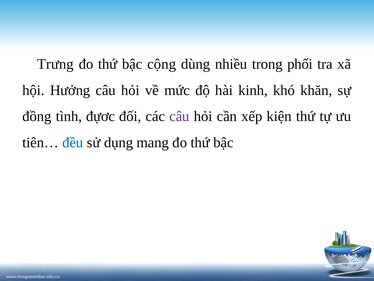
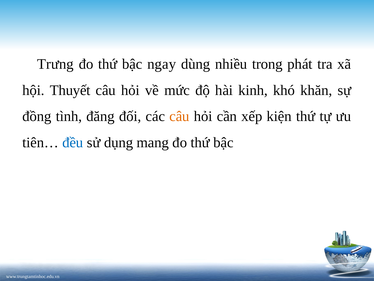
cộng: cộng -> ngay (162, 64)
phối: phối -> phát (300, 64)
Hưởng: Hưởng -> Thuyết (70, 90)
đựơc: đựơc -> đăng (101, 116)
câu colour: purple -> orange (179, 116)
